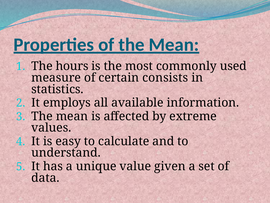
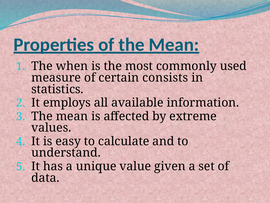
hours: hours -> when (72, 66)
